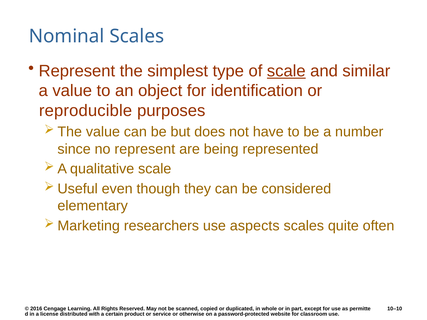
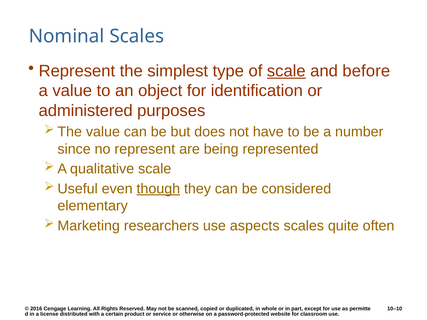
similar: similar -> before (366, 71)
reproducible: reproducible -> administered (86, 111)
though underline: none -> present (158, 189)
